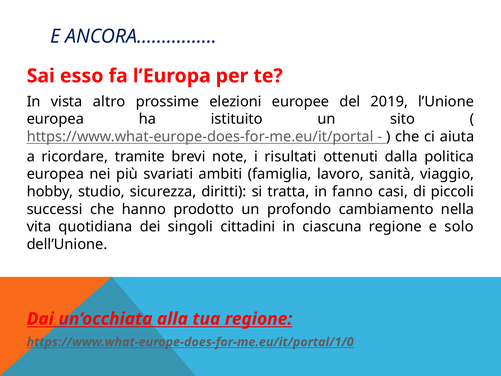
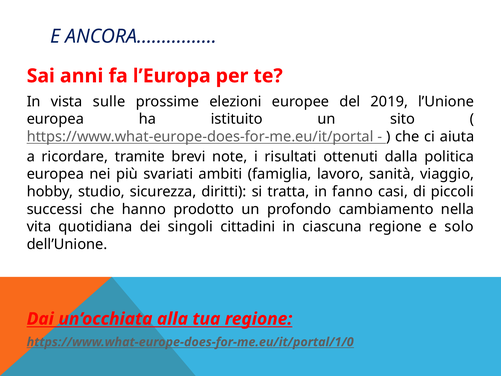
esso: esso -> anni (82, 76)
altro: altro -> sulle (109, 102)
